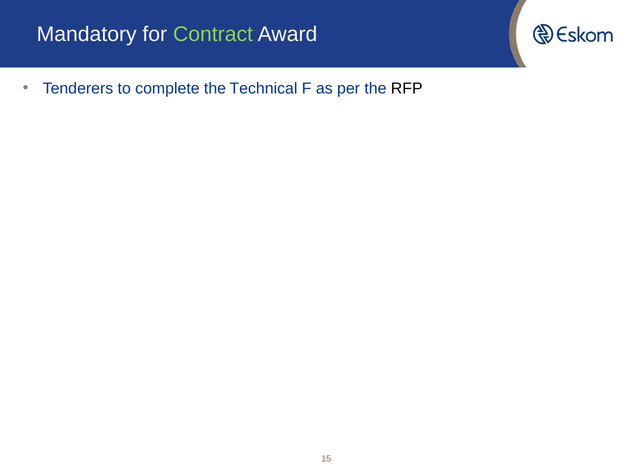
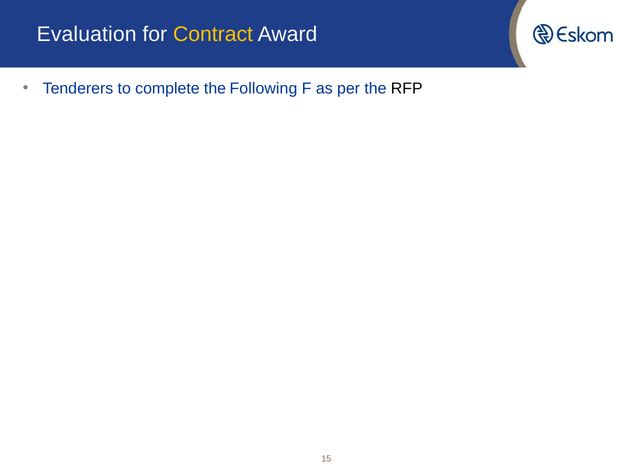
Mandatory: Mandatory -> Evaluation (87, 34)
Contract colour: light green -> yellow (213, 34)
Technical: Technical -> Following (263, 88)
